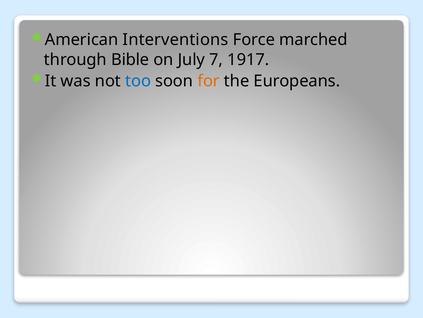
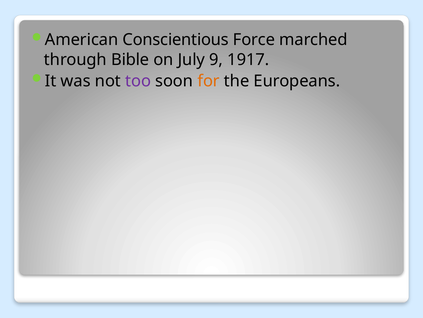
Interventions: Interventions -> Conscientious (176, 40)
7: 7 -> 9 (216, 60)
too colour: blue -> purple (138, 81)
